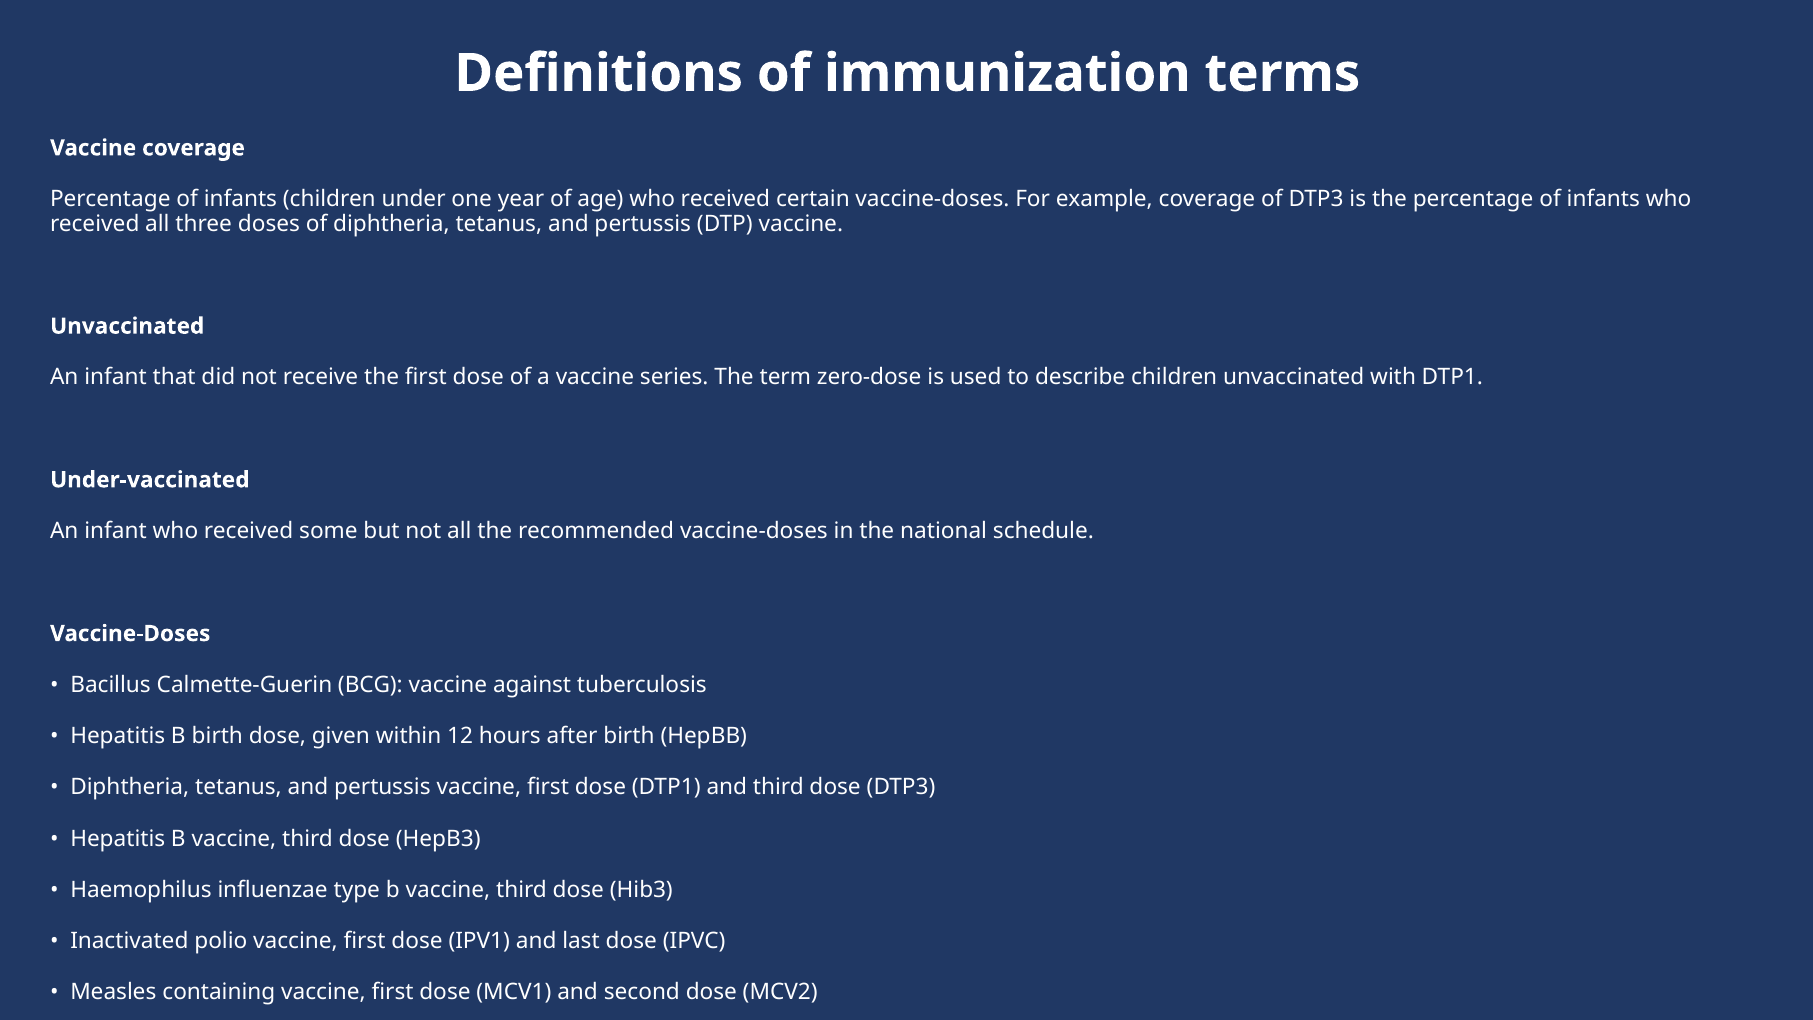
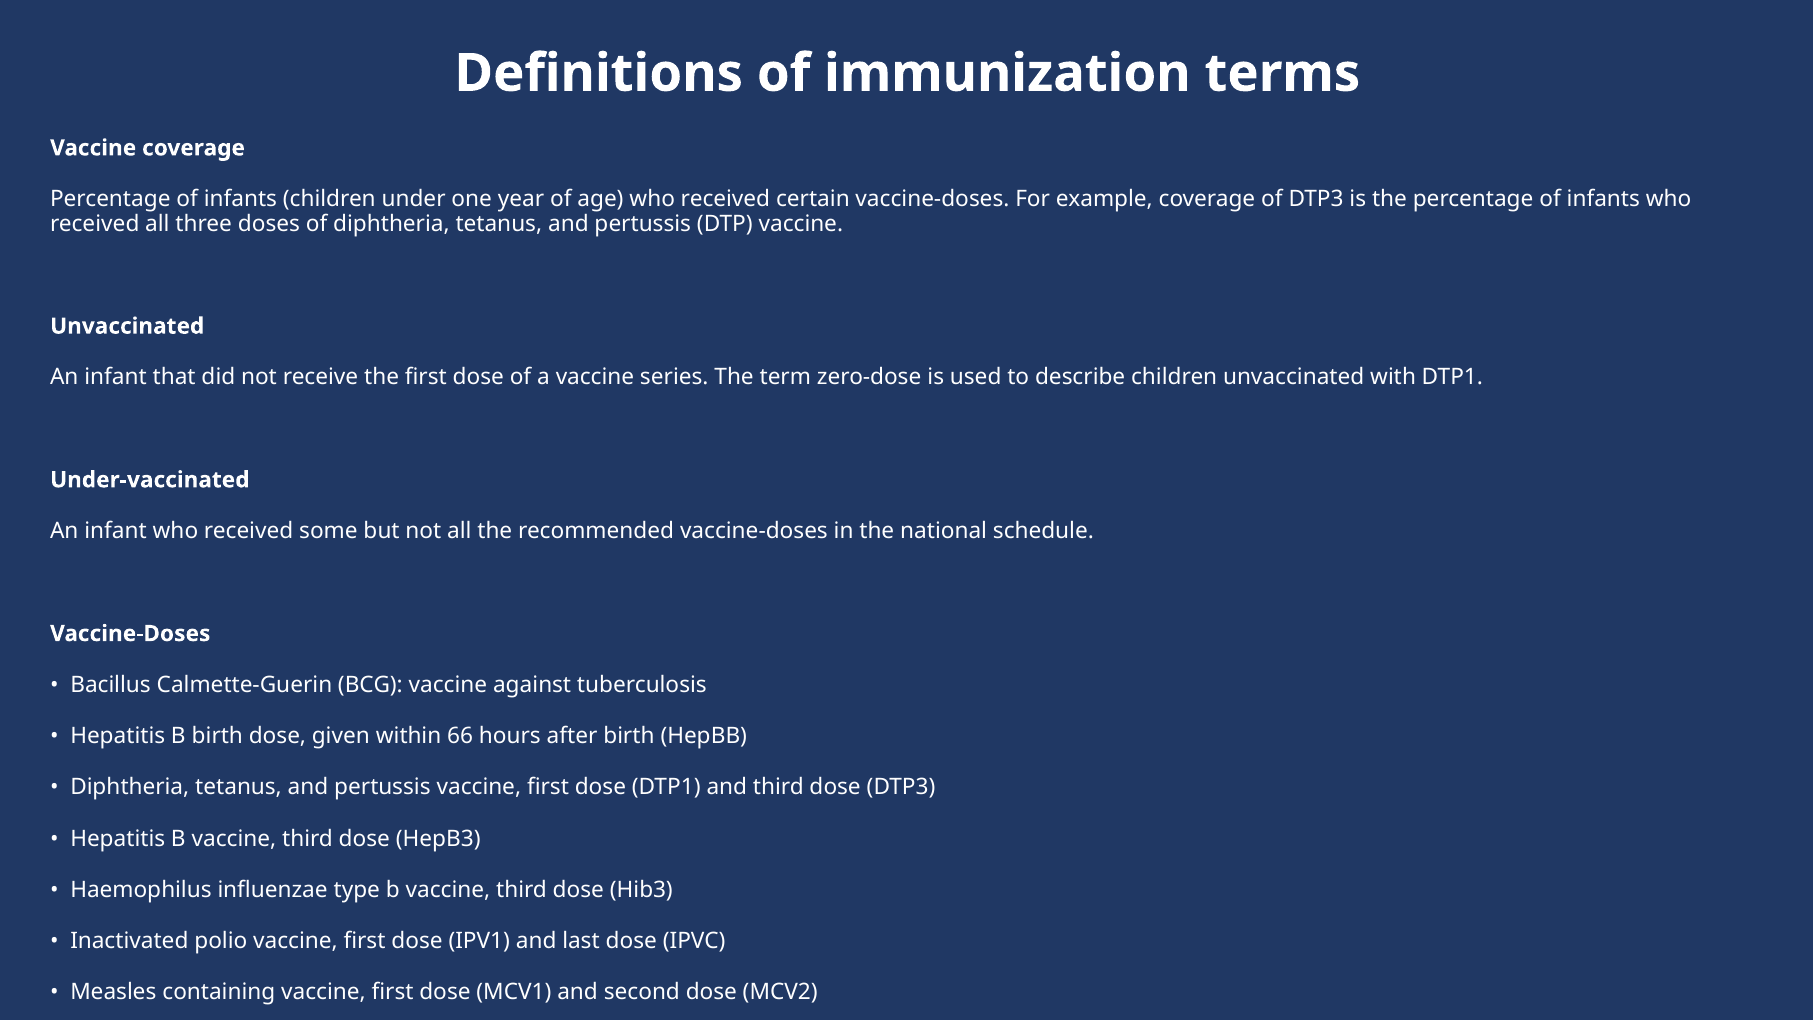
12: 12 -> 66 (460, 736)
